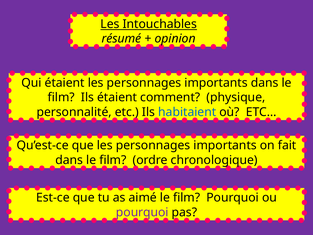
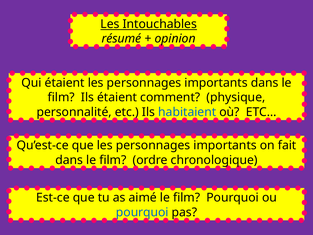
pourquoi colour: purple -> blue (142, 212)
